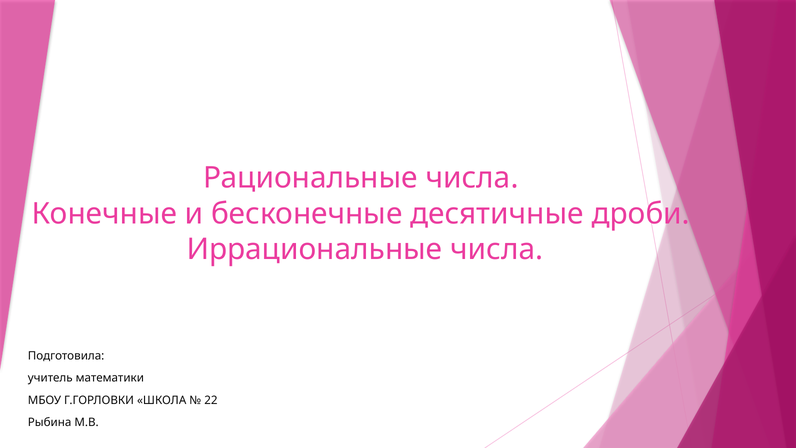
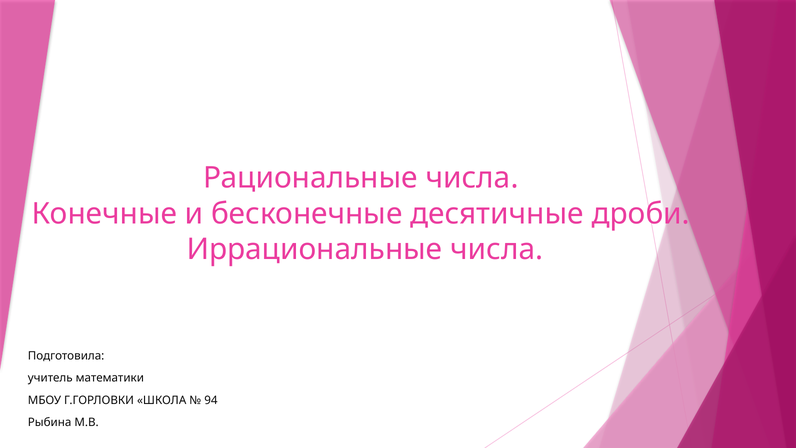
22: 22 -> 94 (211, 400)
